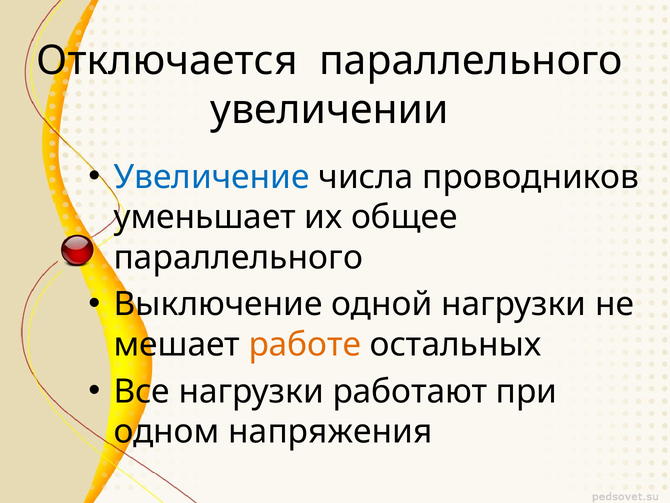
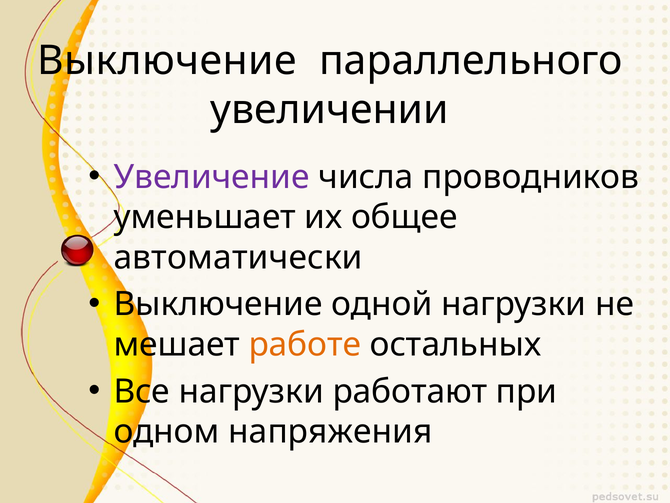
Отключается: Отключается -> Выключение (167, 60)
Увеличение colour: blue -> purple (212, 177)
параллельного: параллельного -> автоматически (238, 257)
